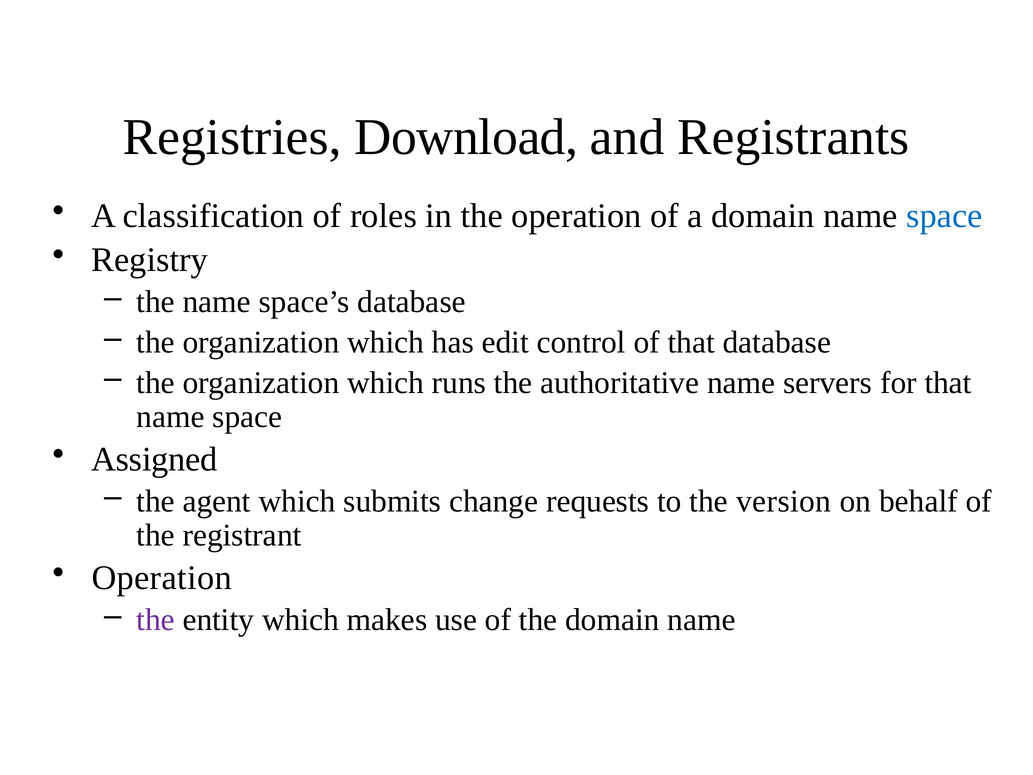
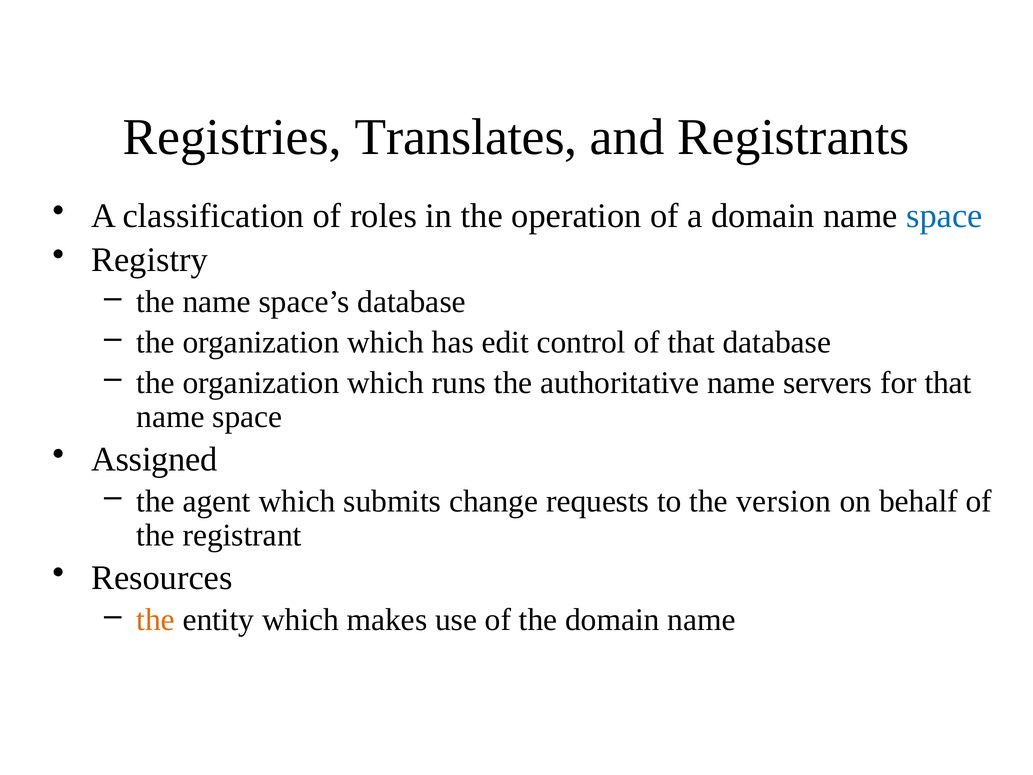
Download: Download -> Translates (466, 137)
Operation: Operation -> Resources (162, 578)
the colour: purple -> orange (156, 620)
